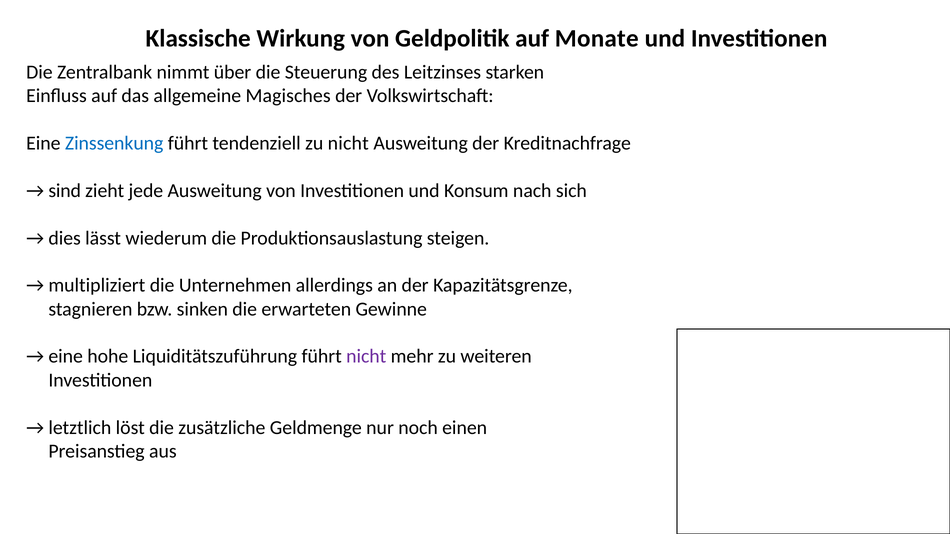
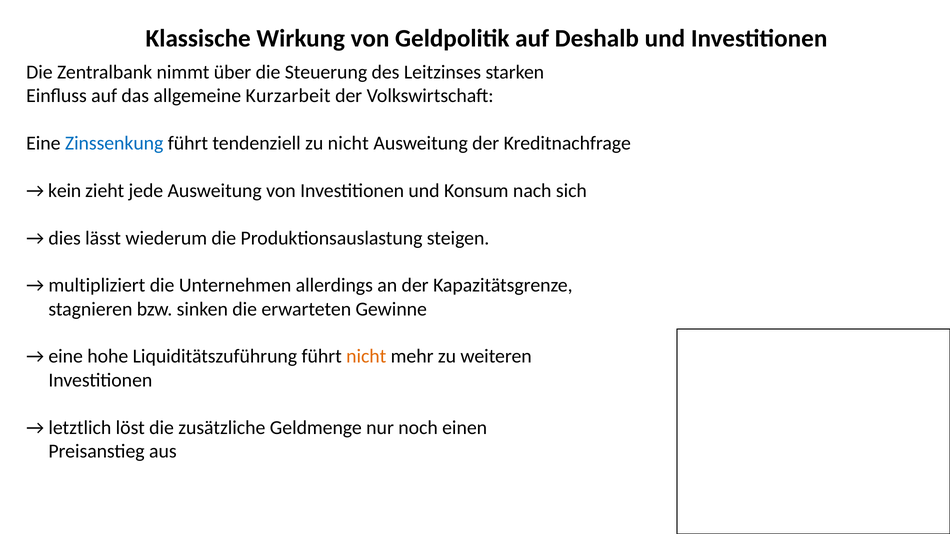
Monate: Monate -> Deshalb (597, 39)
Magisches: Magisches -> Kurzarbeit (288, 96)
sind: sind -> kein (65, 191)
nicht colour: purple -> orange (366, 357)
